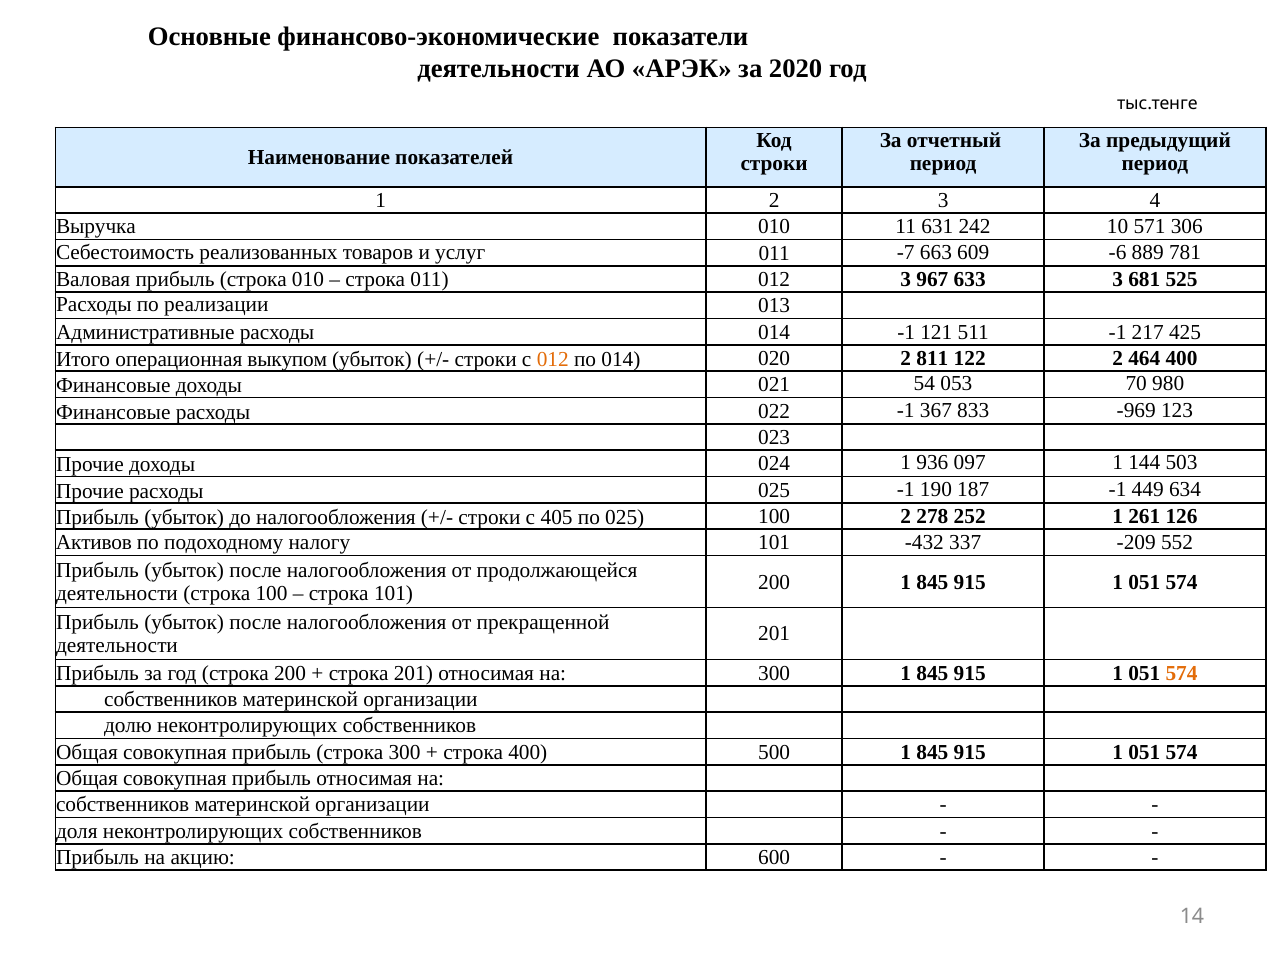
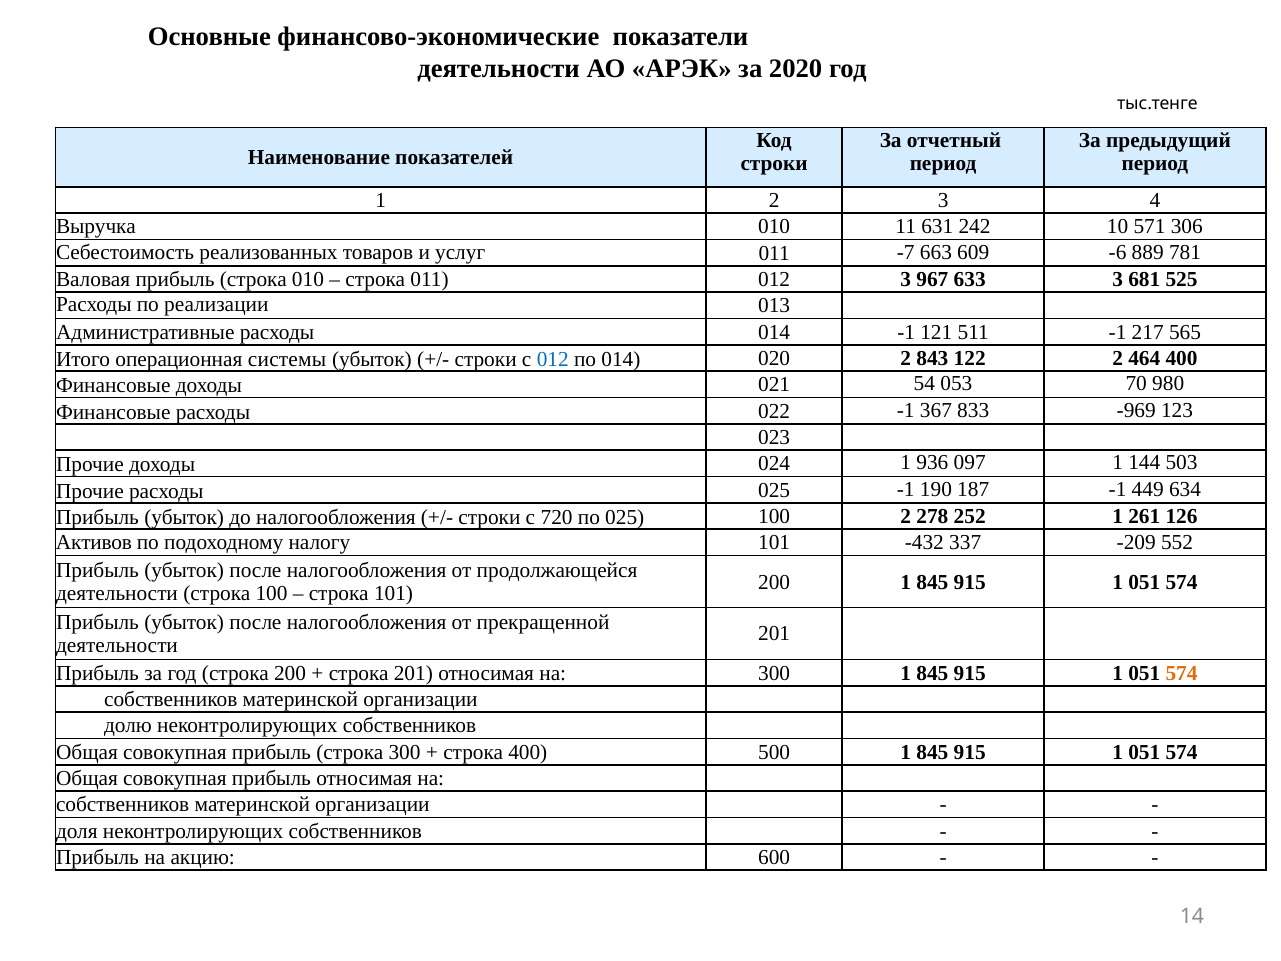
425: 425 -> 565 (1185, 332)
выкупом: выкупом -> системы (287, 359)
012 colour: orange -> blue (553, 359)
811: 811 -> 843 (932, 358)
405: 405 -> 720 (557, 517)
